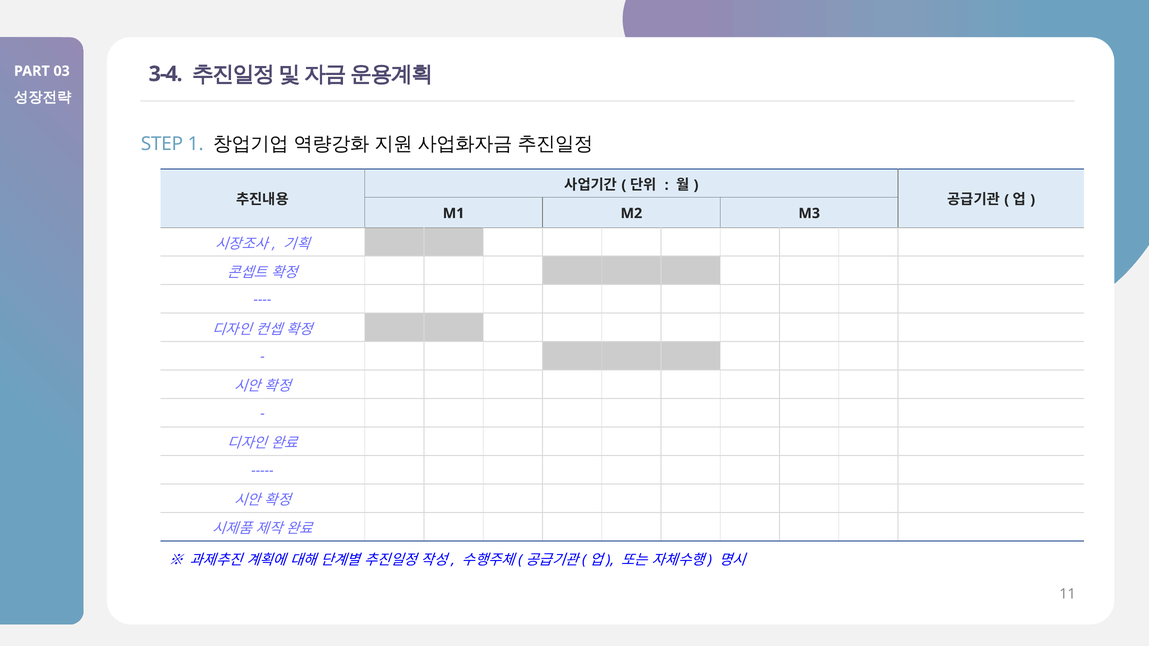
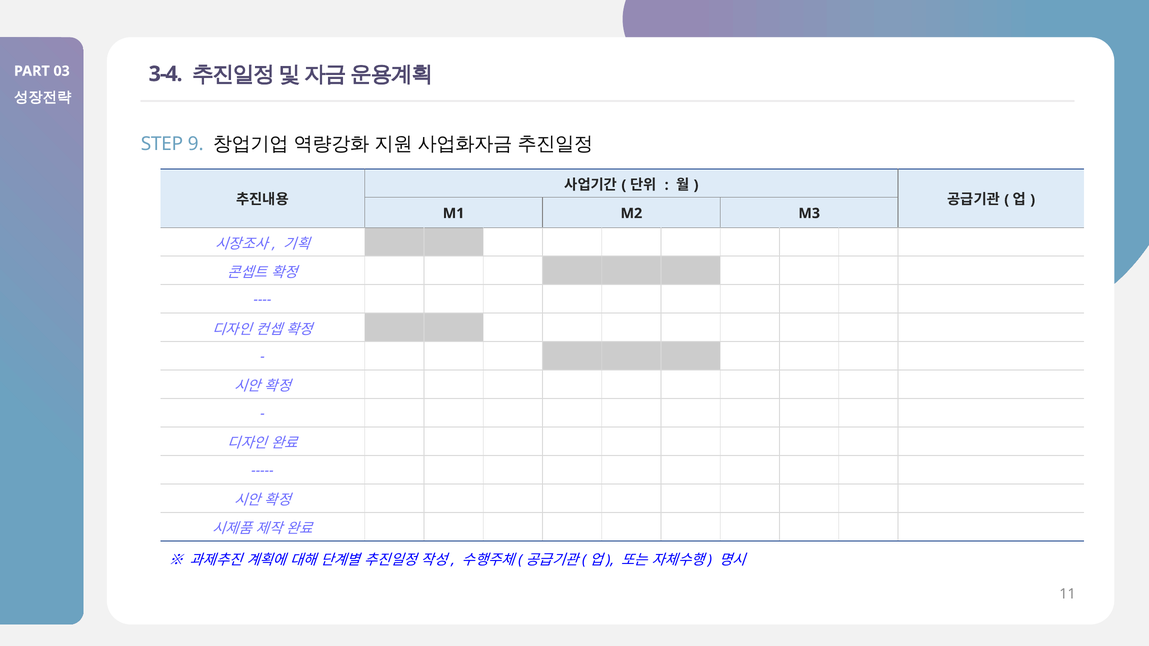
1: 1 -> 9 (196, 144)
